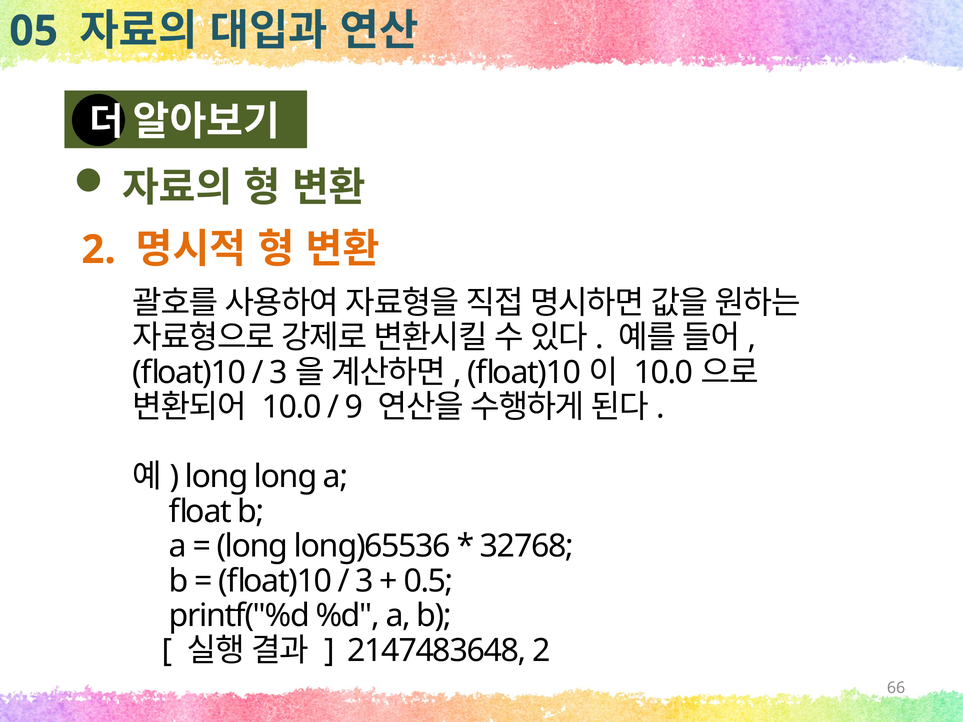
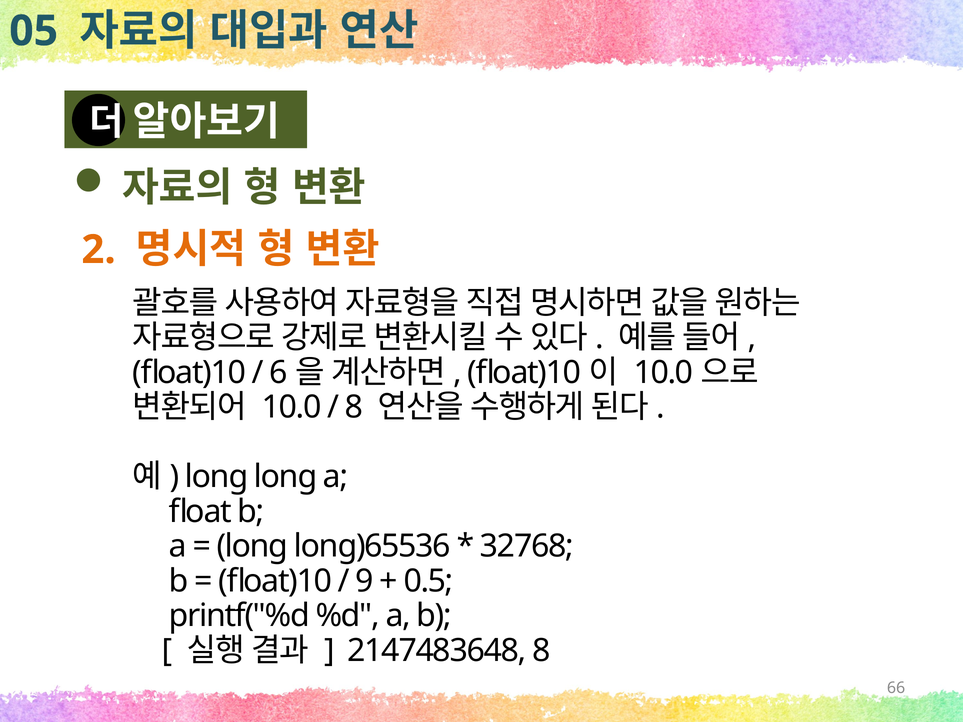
3: 3 -> 6 (279, 373)
9: 9 -> 8 (354, 407)
3: 3 -> 9 (365, 581)
2147483648 2: 2 -> 8 (541, 651)
